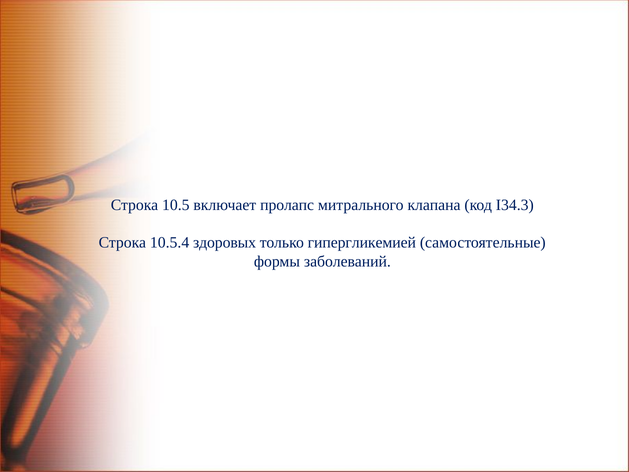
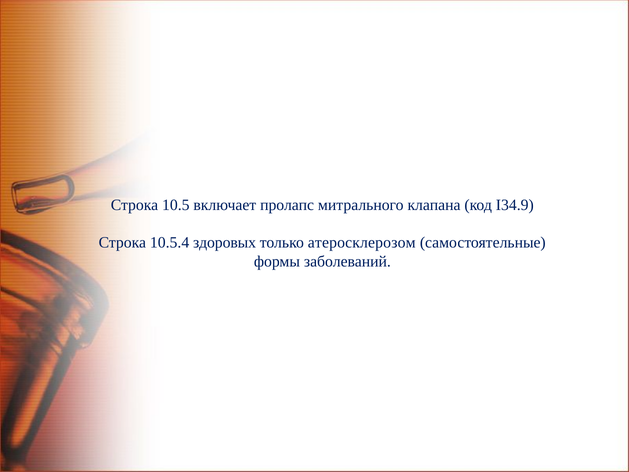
I34.3: I34.3 -> I34.9 (515, 205)
гипергликемией: гипергликемией -> атеросклерозом (362, 243)
